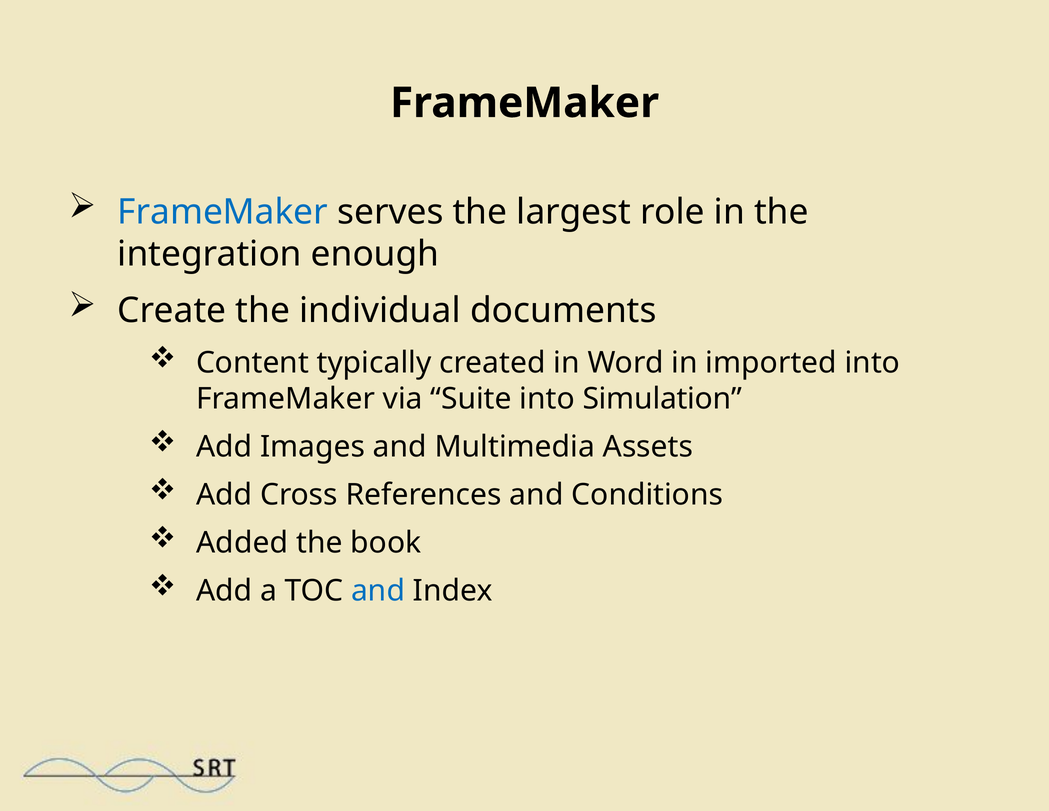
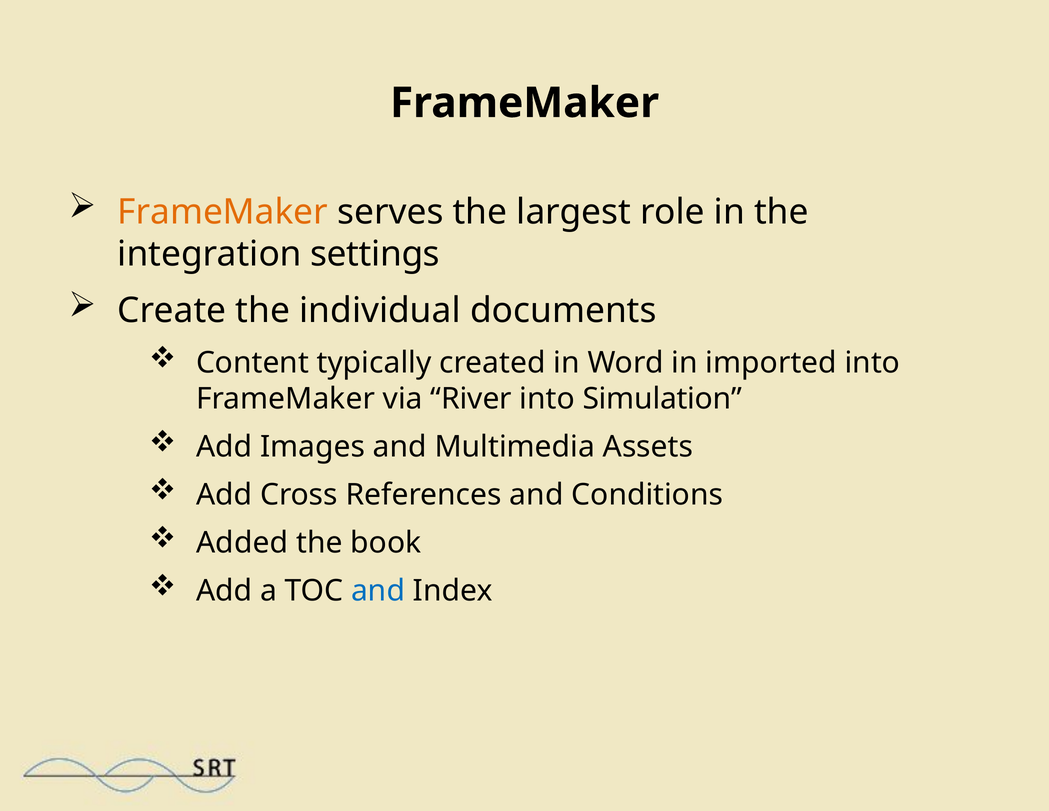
FrameMaker colour: blue -> orange (223, 212)
enough: enough -> settings (375, 254)
Suite: Suite -> River (471, 399)
